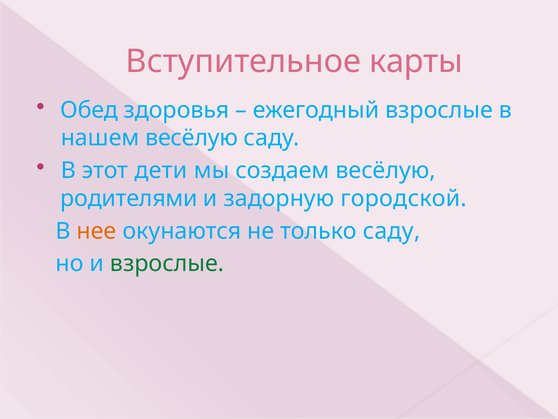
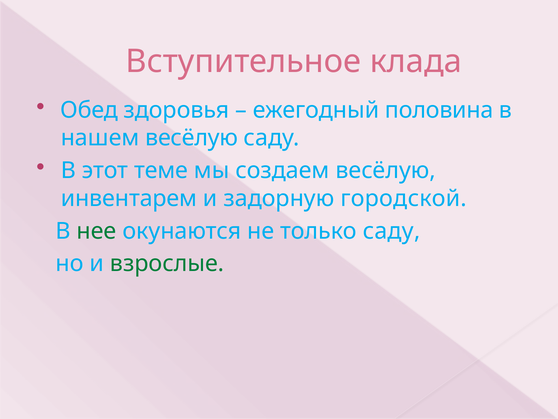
карты: карты -> клада (416, 61)
ежегодный взрослые: взрослые -> половина (439, 110)
дети: дети -> теме (161, 170)
родителями: родителями -> инвентарем (129, 198)
нее colour: orange -> green (96, 231)
